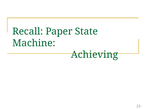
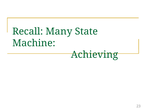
Paper: Paper -> Many (59, 32)
